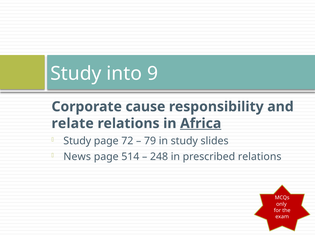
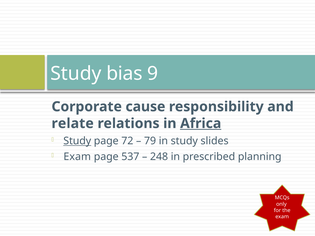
into: into -> bias (124, 74)
Study underline: none -> present (77, 141)
News: News -> Exam (77, 157)
514: 514 -> 537 (130, 157)
prescribed relations: relations -> planning (260, 157)
